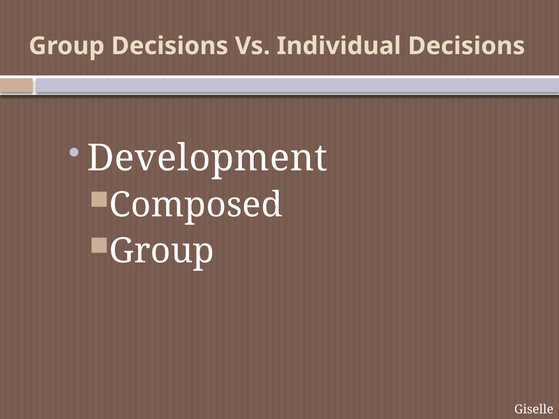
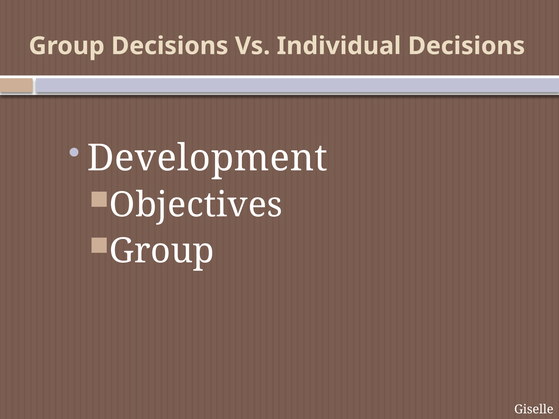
Composed: Composed -> Objectives (196, 205)
